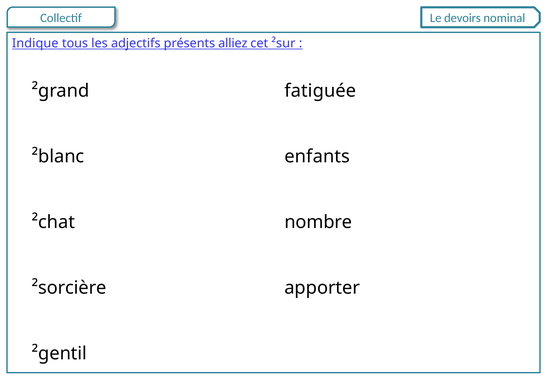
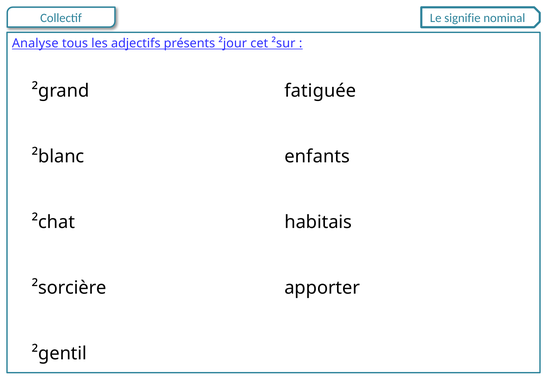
devoirs: devoirs -> signifie (462, 18)
Indique: Indique -> Analyse (35, 43)
alliez: alliez -> ²jour (233, 43)
nombre: nombre -> habitais (318, 222)
